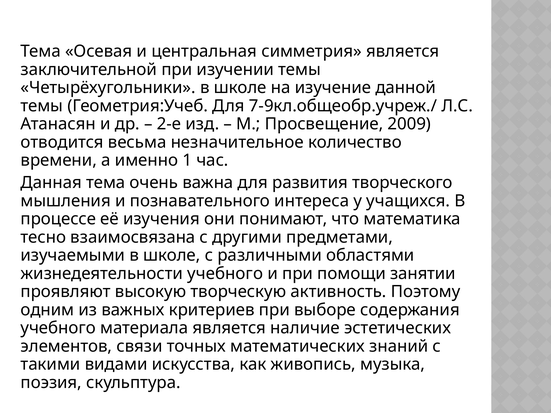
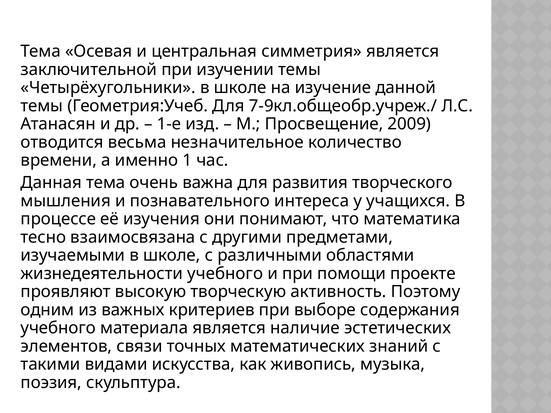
2-е: 2-е -> 1-е (169, 124)
занятии: занятии -> проекте (423, 274)
